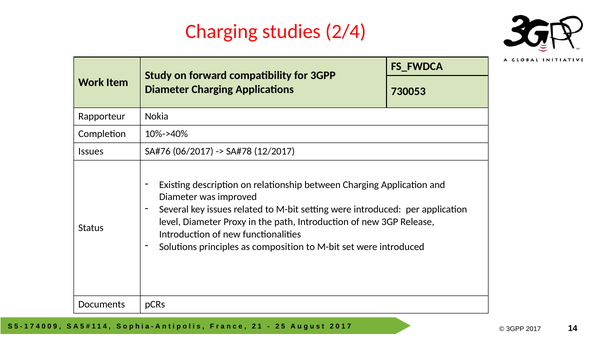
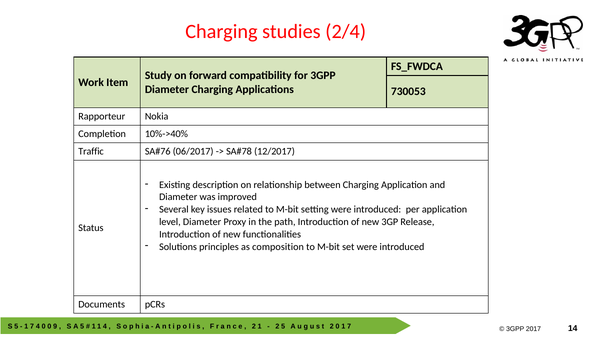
Issues: Issues -> Traffic (91, 152)
